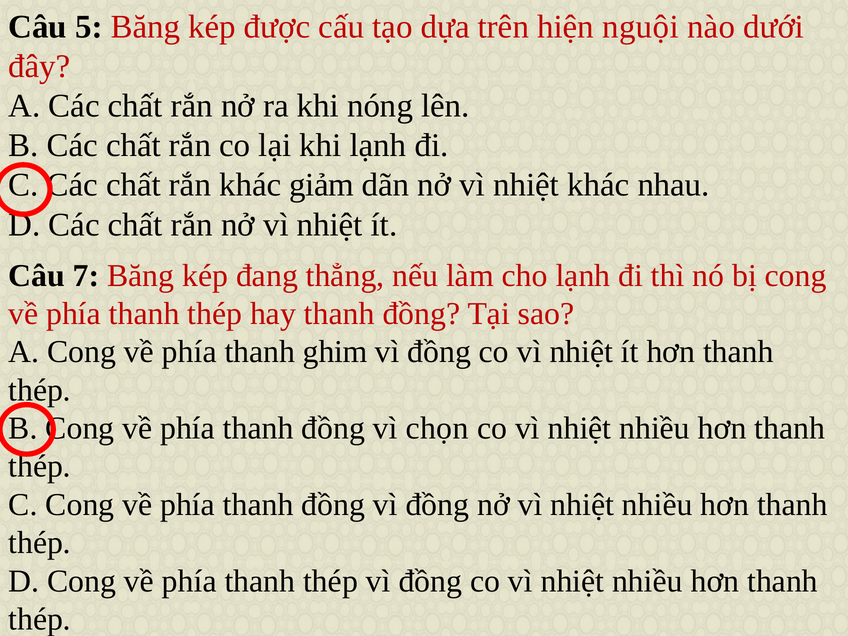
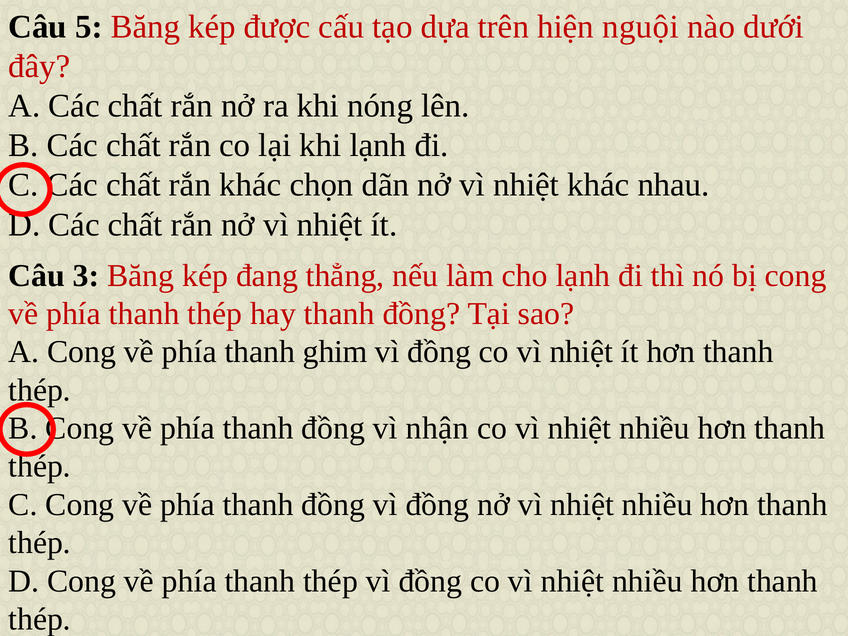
giảm: giảm -> chọn (321, 185)
7: 7 -> 3 (86, 276)
chọn: chọn -> nhận (437, 428)
